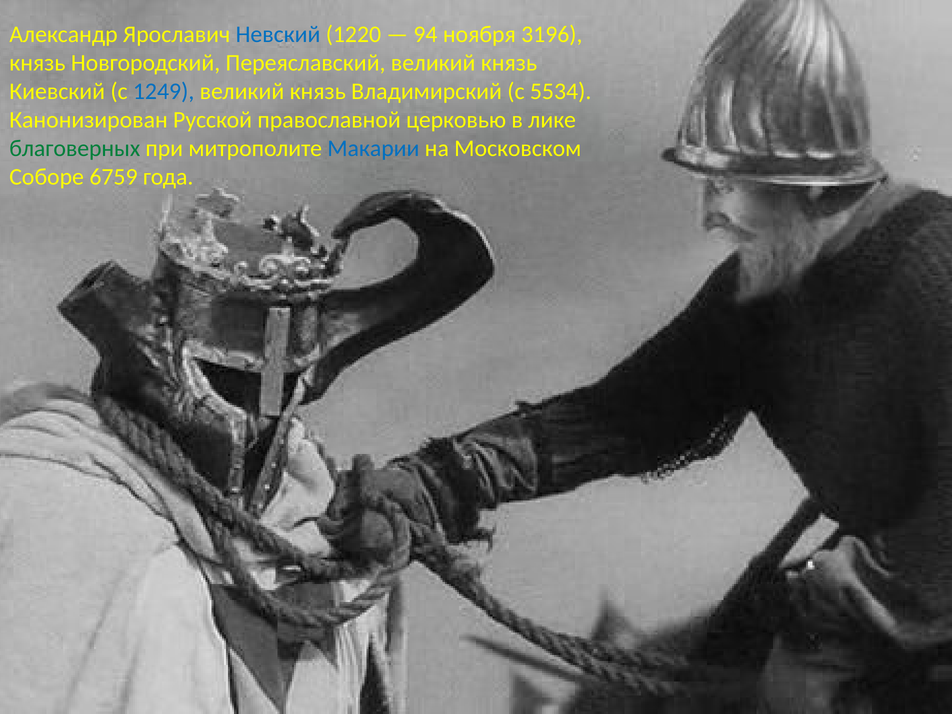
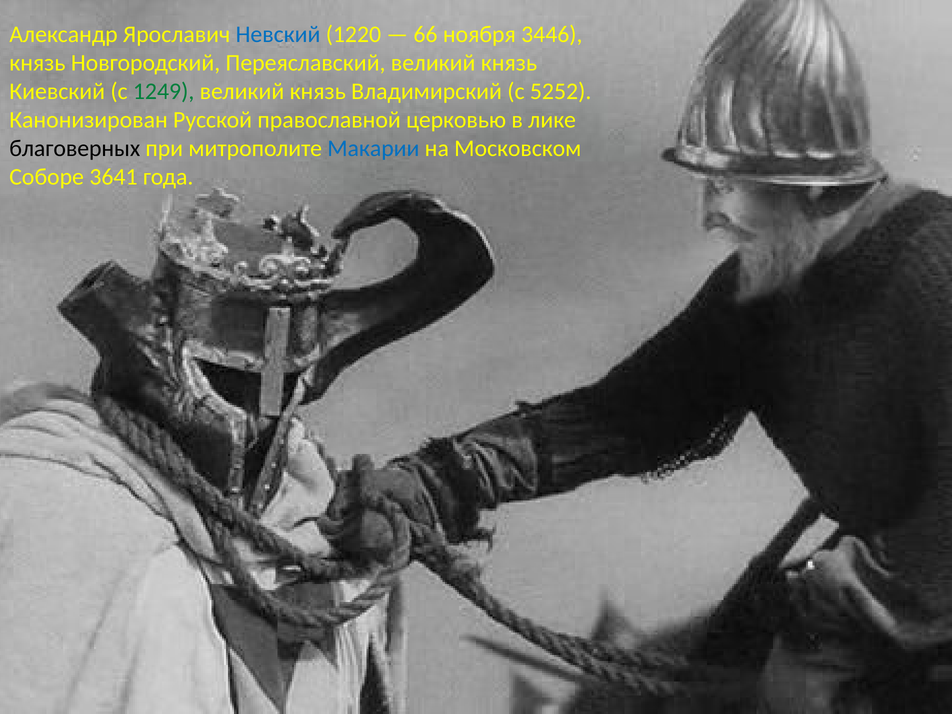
94: 94 -> 66 (425, 34)
3196: 3196 -> 3446 (552, 34)
1249 colour: blue -> green (164, 91)
5534: 5534 -> 5252 (561, 91)
благоверных colour: green -> black (75, 149)
6759: 6759 -> 3641 (113, 177)
